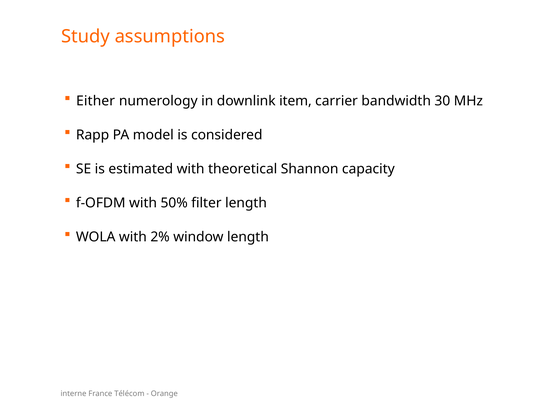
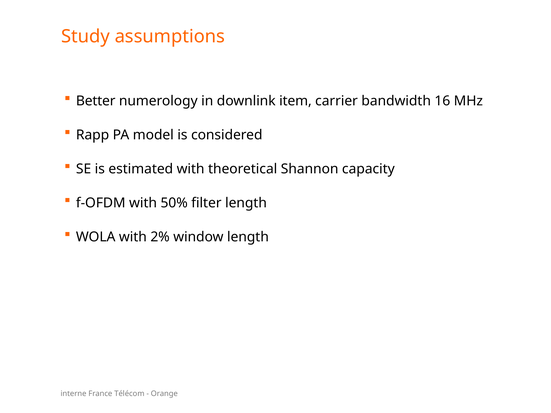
Either: Either -> Better (96, 101)
30: 30 -> 16 (442, 101)
